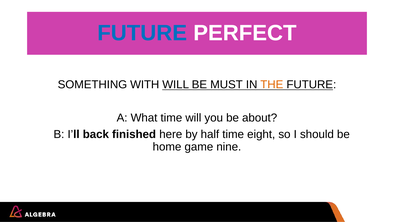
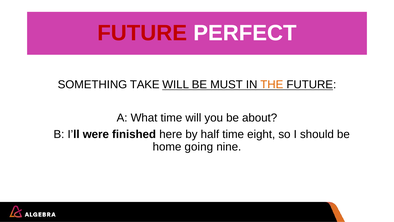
FUTURE colour: blue -> red (142, 33)
WITH: WITH -> TAKE (145, 85)
back: back -> were (96, 134)
game: game -> going (199, 146)
